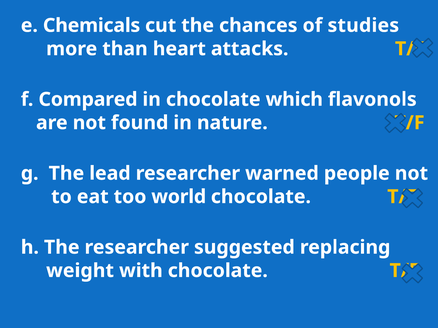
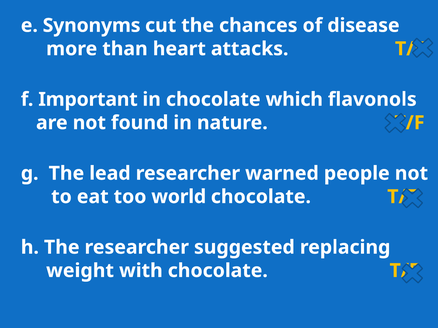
Chemicals: Chemicals -> Synonyms (92, 26)
studies: studies -> disease (363, 26)
Compared: Compared -> Important (88, 100)
